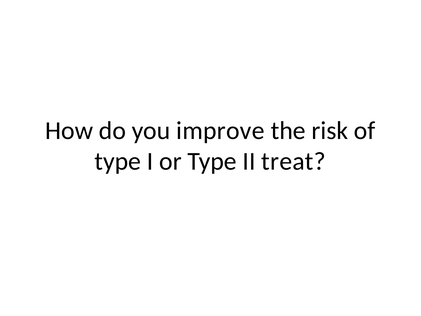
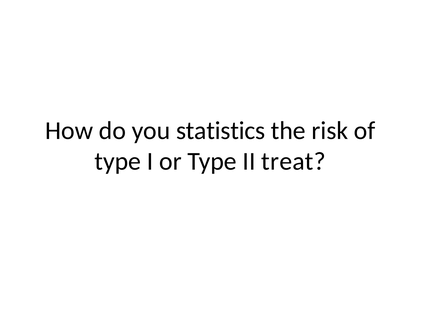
improve: improve -> statistics (221, 130)
